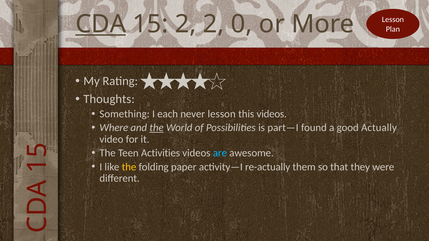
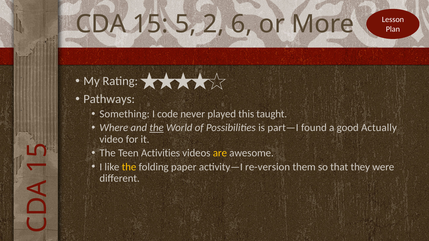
CDA underline: present -> none (101, 24)
15 2: 2 -> 5 (186, 24)
0: 0 -> 6 (242, 24)
Thoughts: Thoughts -> Pathways (109, 99)
each: each -> code (168, 114)
never lesson: lesson -> played (222, 114)
this videos: videos -> taught (272, 114)
are colour: light blue -> yellow (220, 153)
re-actually: re-actually -> re-version (268, 167)
